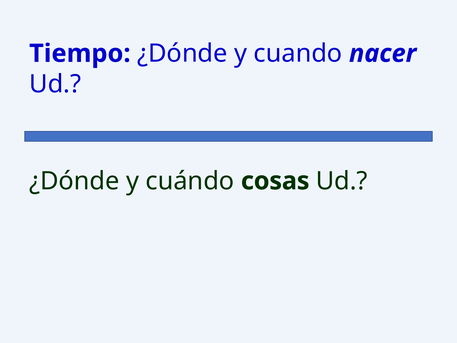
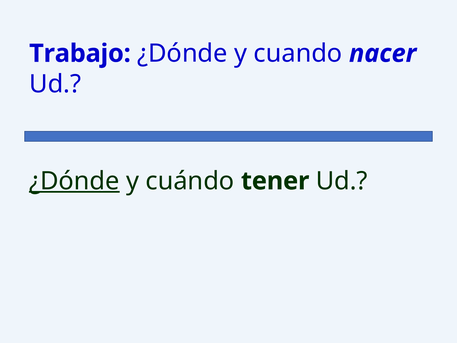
Tiempo: Tiempo -> Trabajo (80, 53)
¿Dónde underline: none -> present (74, 181)
cosas: cosas -> tener (275, 181)
